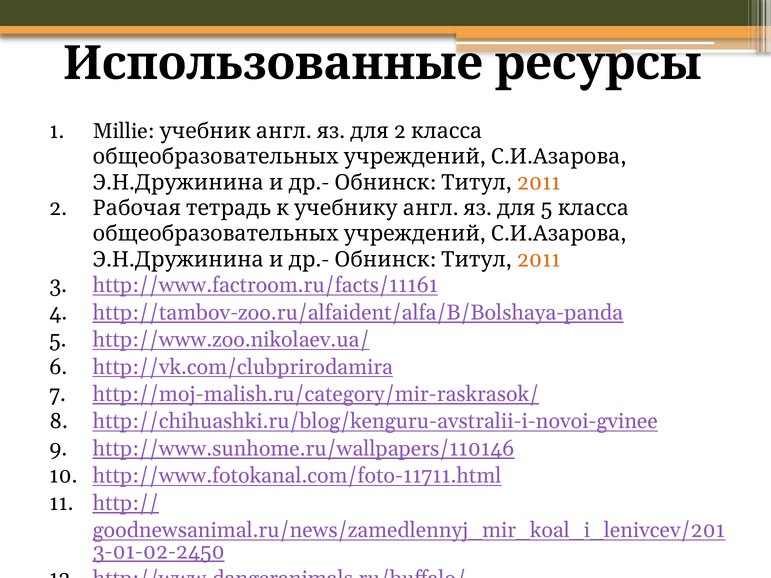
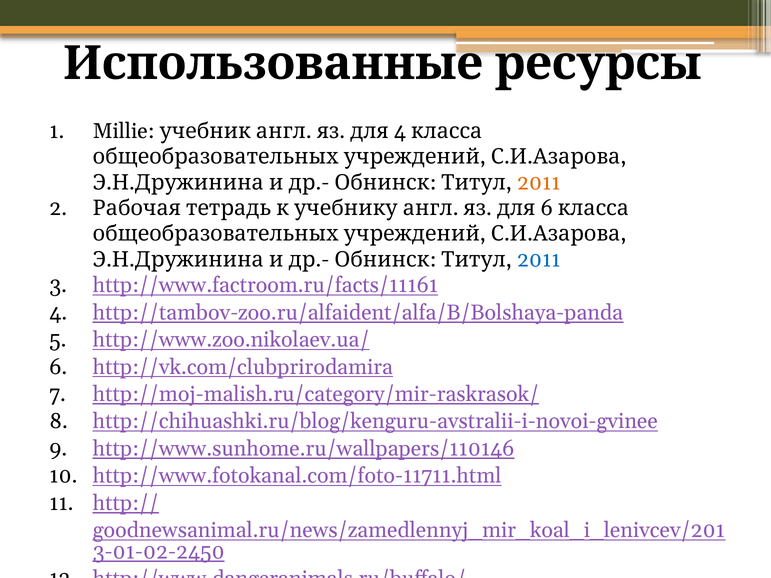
2: 2 -> 4 (400, 131)
5: 5 -> 6 (547, 208)
2011 colour: orange -> blue (539, 260)
